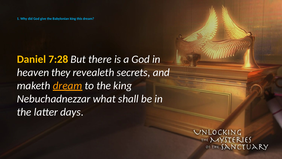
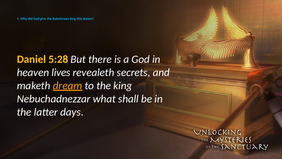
7:28: 7:28 -> 5:28 (58, 59)
they: they -> lives (61, 72)
